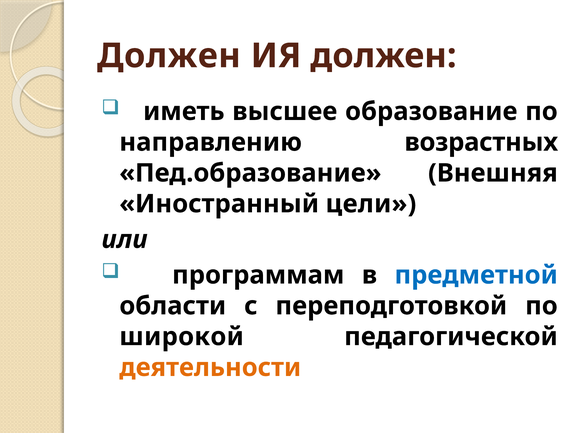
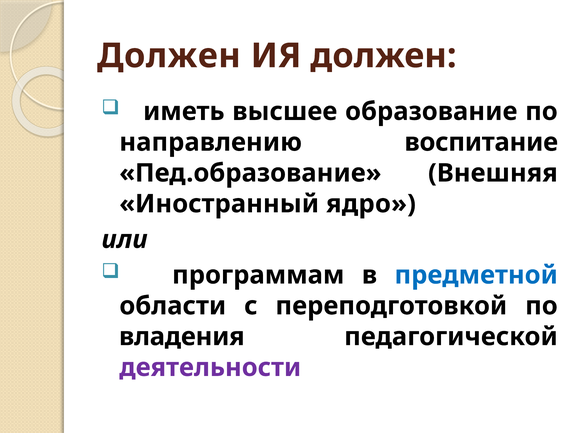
возрастных: возрастных -> воспитание (481, 142)
цели: цели -> ядро (371, 204)
широкой: широкой -> владения (182, 336)
деятельности colour: orange -> purple (210, 367)
